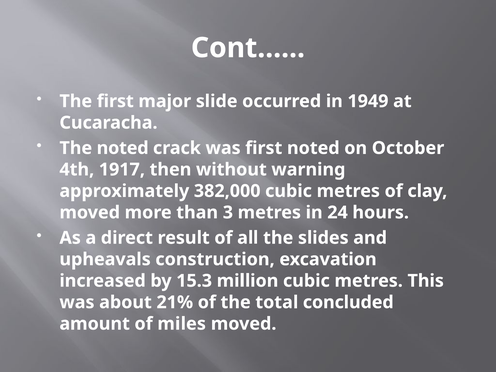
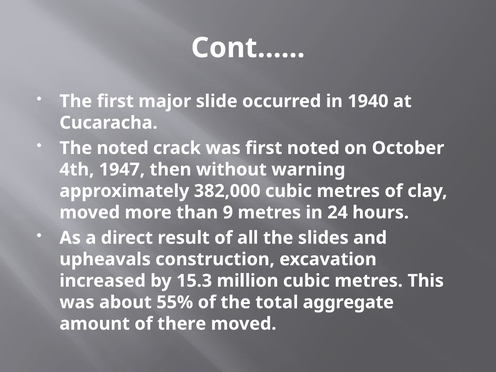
1949: 1949 -> 1940 (368, 101)
1917: 1917 -> 1947 (122, 170)
3: 3 -> 9 (228, 213)
21%: 21% -> 55% (175, 302)
concluded: concluded -> aggregate (348, 302)
miles: miles -> there (182, 324)
